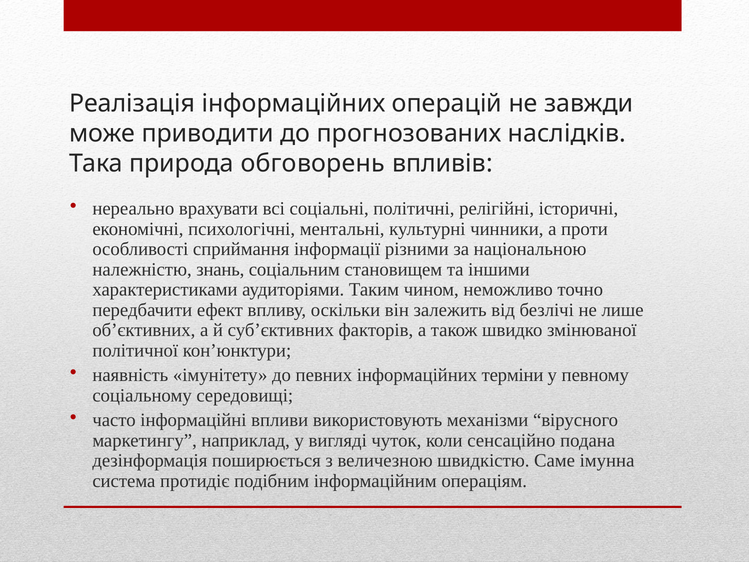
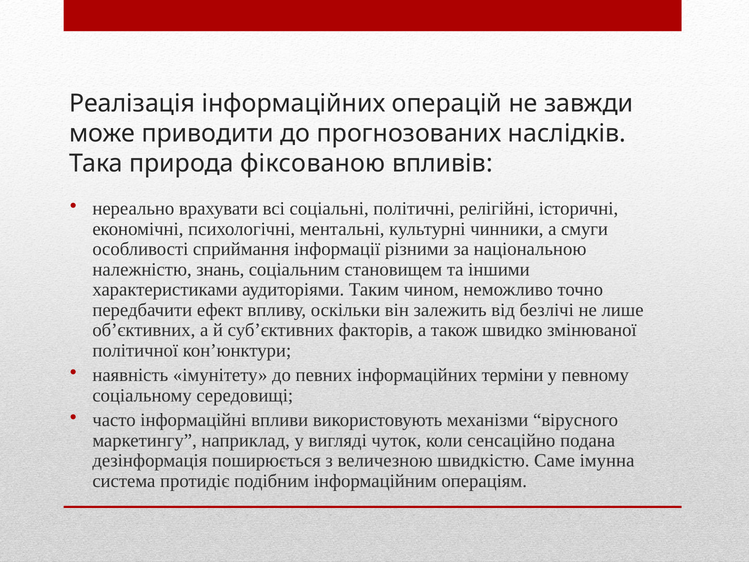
обговорень: обговорень -> фіксованою (313, 164)
проти: проти -> смуги (584, 229)
